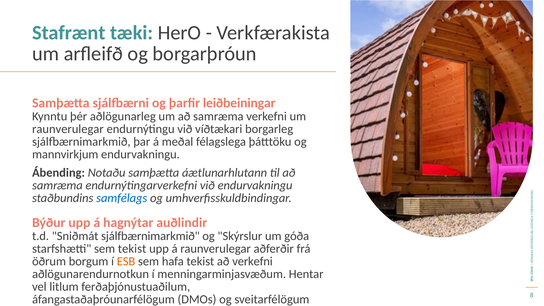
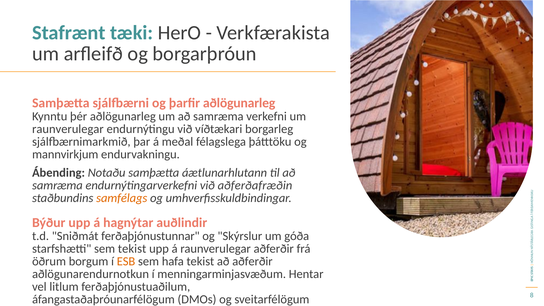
þarfir leiðbeiningar: leiðbeiningar -> aðlögunarleg (239, 103)
við endurvakningu: endurvakningu -> aðferðafræðin (255, 185)
samfélags colour: blue -> orange (122, 198)
Sniðmát sjálfbærnimarkmið: sjálfbærnimarkmið -> ferðaþjónustunnar (150, 236)
að verkefni: verkefni -> aðferðir (252, 261)
